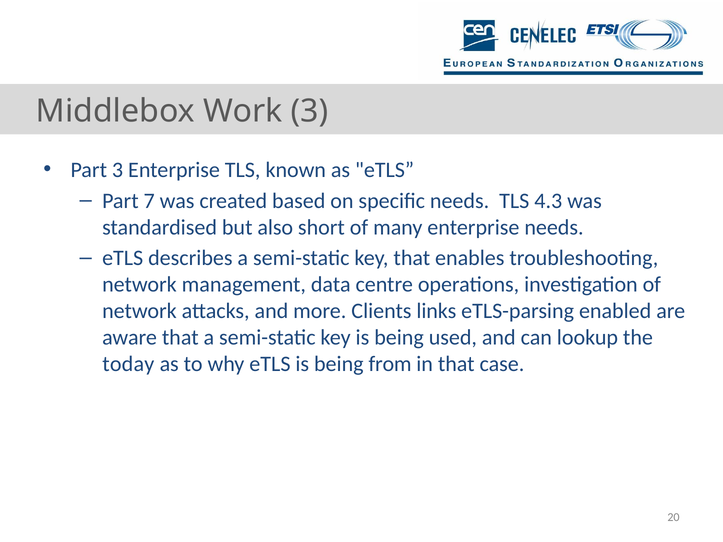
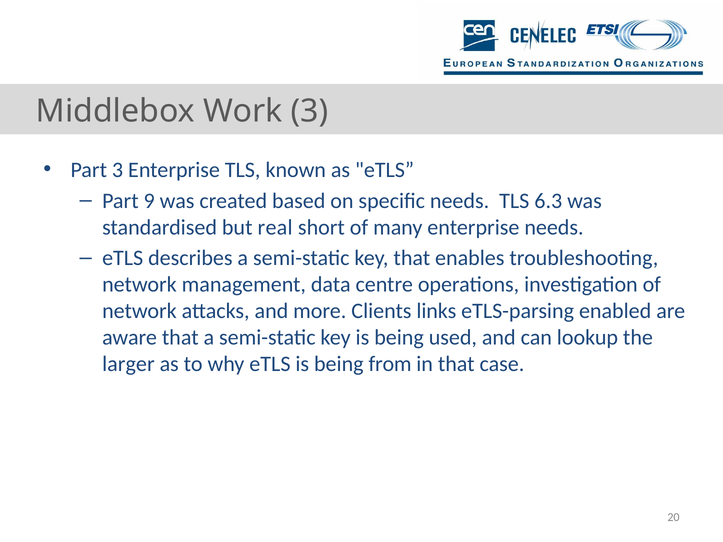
7: 7 -> 9 (149, 201)
4.3: 4.3 -> 6.3 (548, 201)
also: also -> real (275, 227)
today: today -> larger (128, 364)
